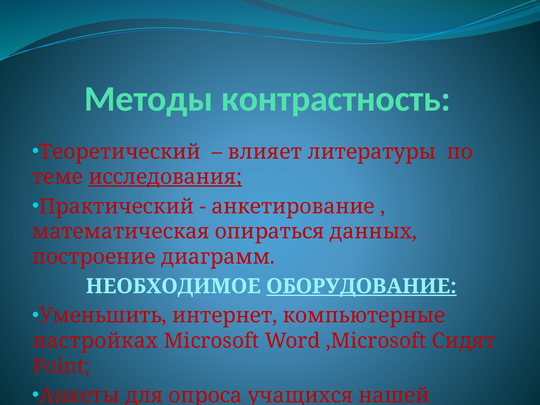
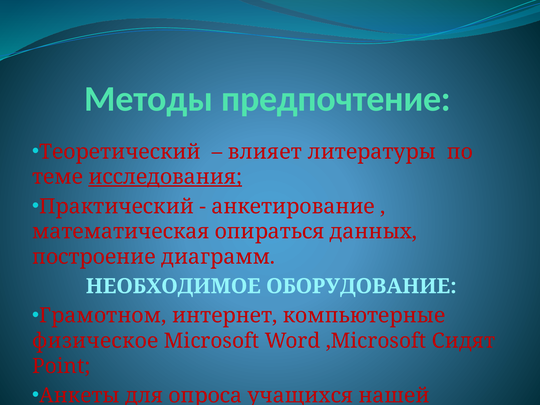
контрастность: контрастность -> предпочтение (336, 99)
ОБОРУДОВАНИЕ underline: present -> none (361, 286)
Уменьшить: Уменьшить -> Грамотном (103, 316)
настройках: настройках -> физическое (95, 341)
